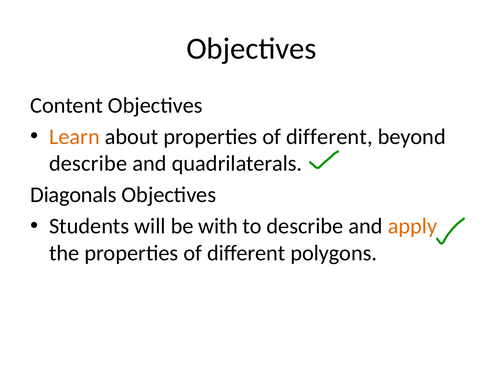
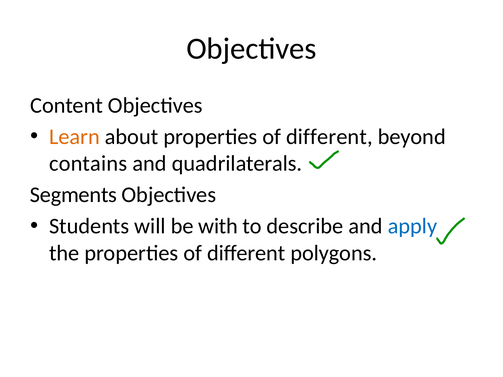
describe: describe -> contains (88, 164)
Diagonals: Diagonals -> Segments (73, 195)
apply colour: orange -> blue (412, 226)
